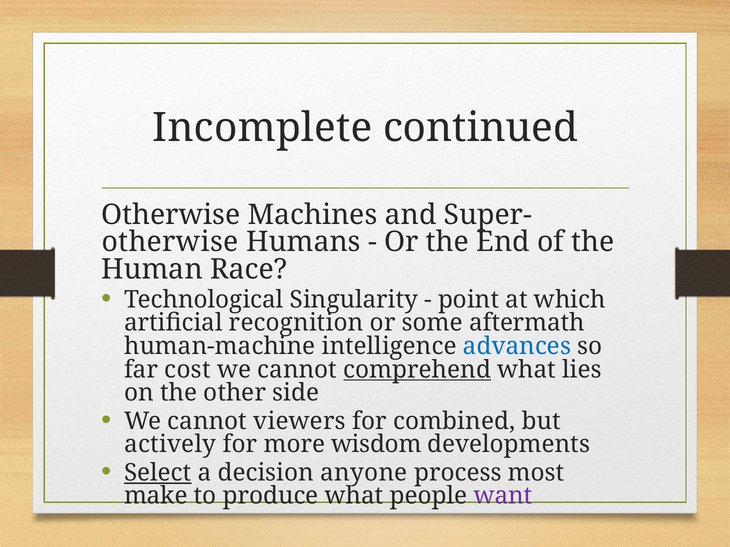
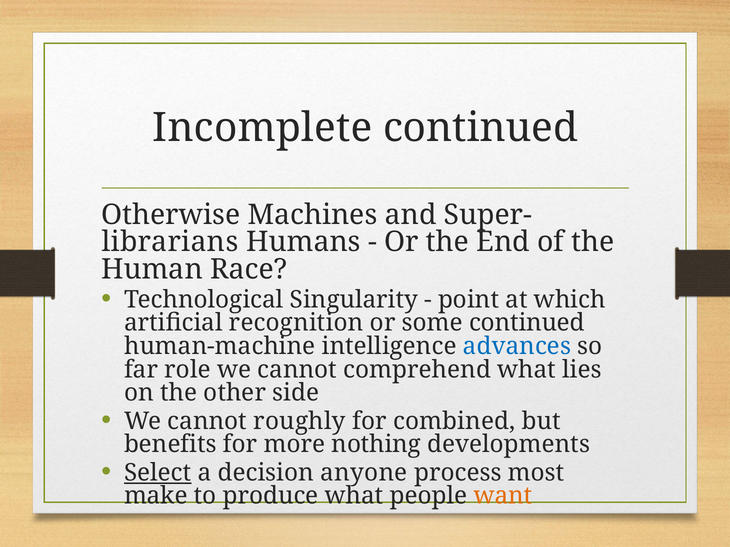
otherwise: otherwise -> librarians (170, 242)
some aftermath: aftermath -> continued (527, 323)
cost: cost -> role (188, 370)
comprehend underline: present -> none (417, 370)
viewers: viewers -> roughly (300, 421)
actively: actively -> benefits (170, 445)
wisdom: wisdom -> nothing (376, 445)
want colour: purple -> orange (503, 496)
